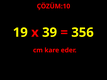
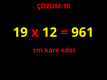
39: 39 -> 12 (50, 33)
356: 356 -> 961 (83, 33)
